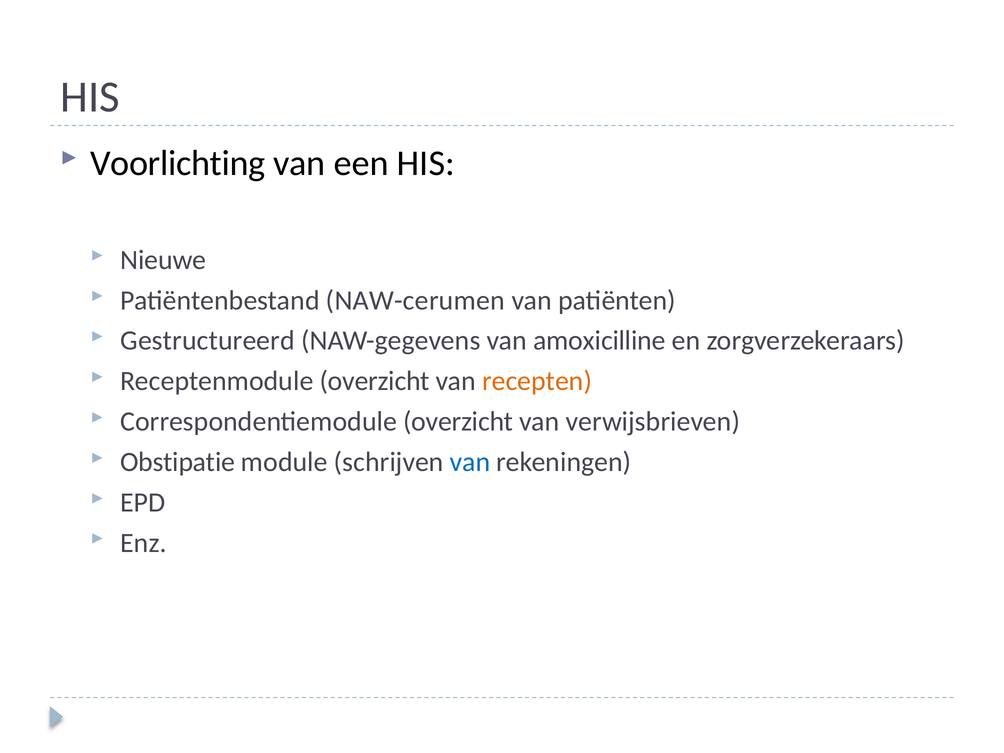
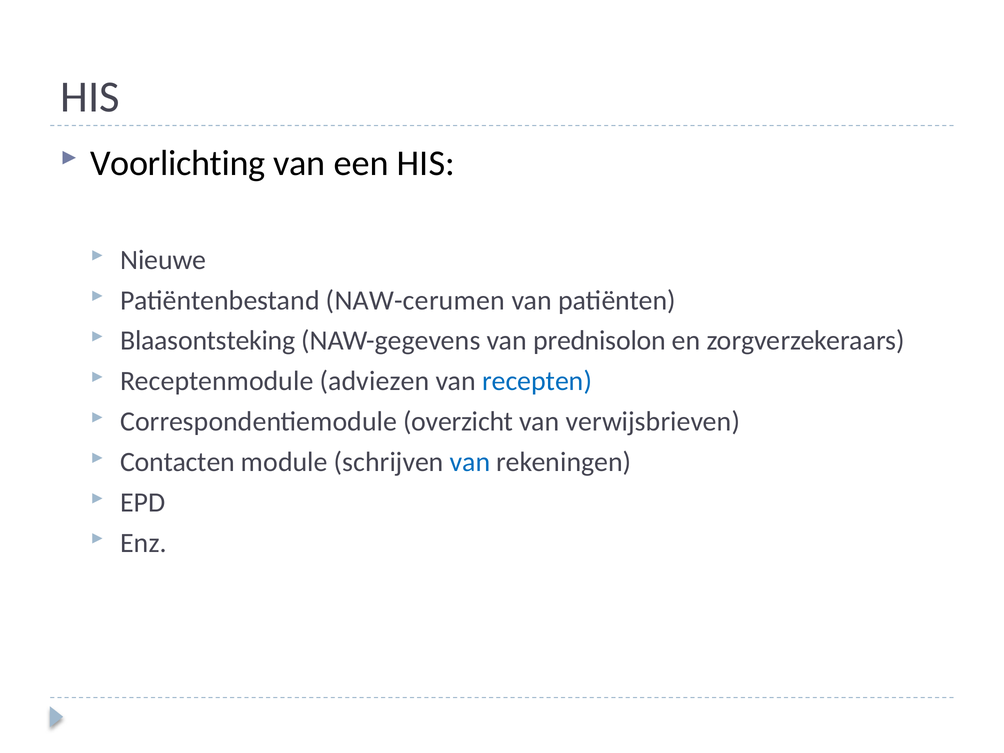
Gestructureerd: Gestructureerd -> Blaasontsteking (208, 341)
amoxicilline: amoxicilline -> prednisolon (599, 341)
Receptenmodule overzicht: overzicht -> adviezen (375, 381)
recepten colour: orange -> blue (537, 381)
Obstipatie: Obstipatie -> Contacten (178, 462)
